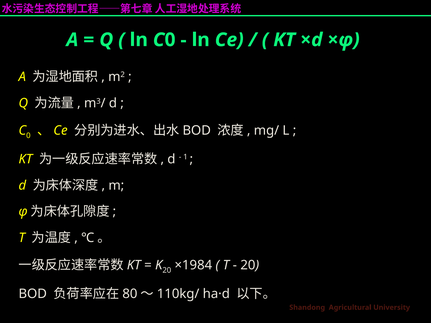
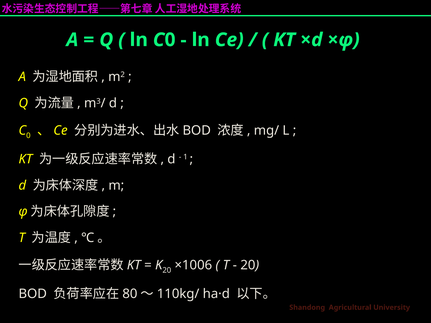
×1984: ×1984 -> ×1006 (193, 265)
